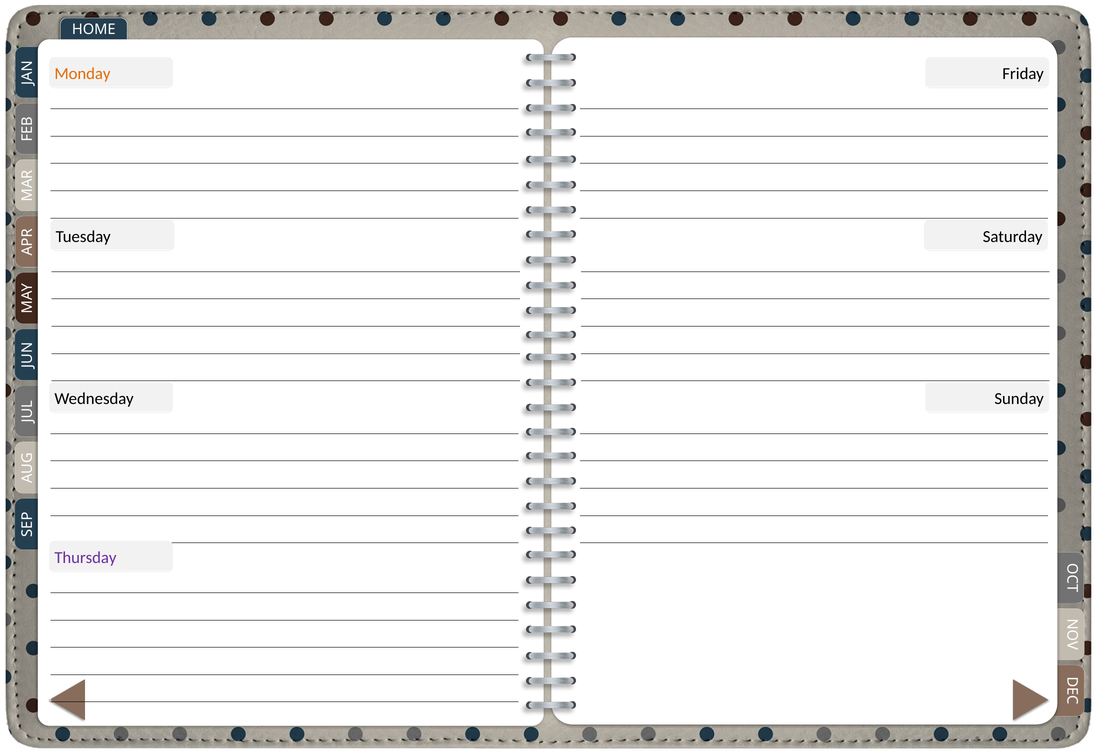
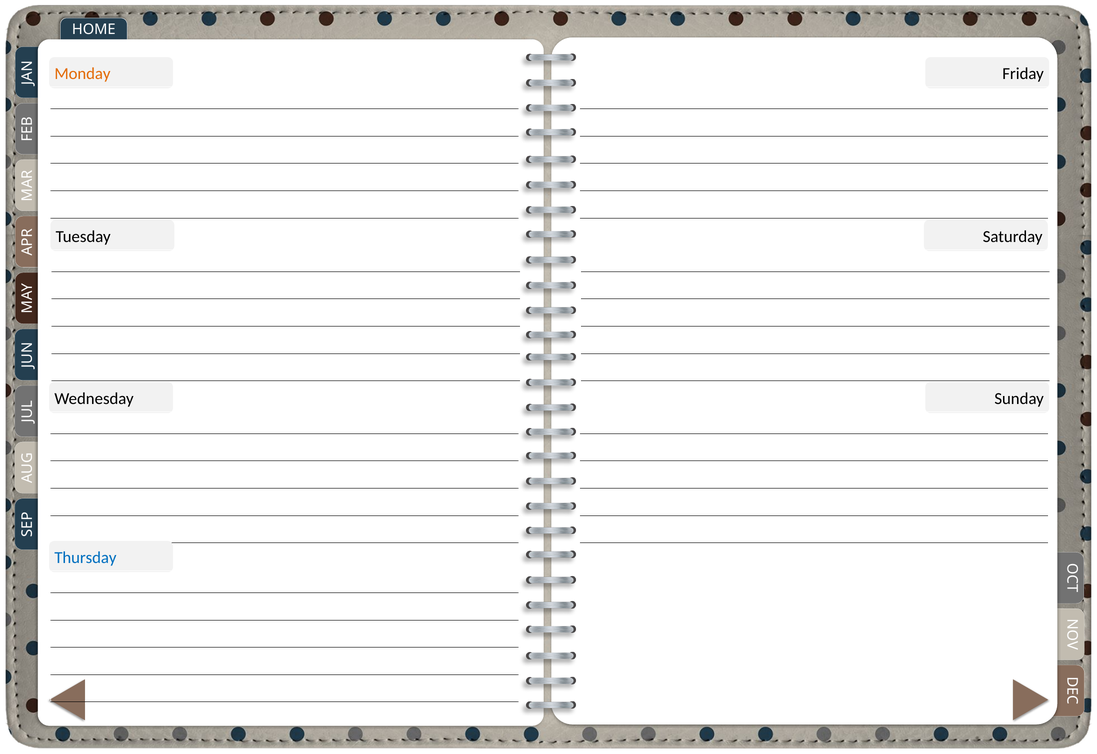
Thursday colour: purple -> blue (85, 558)
